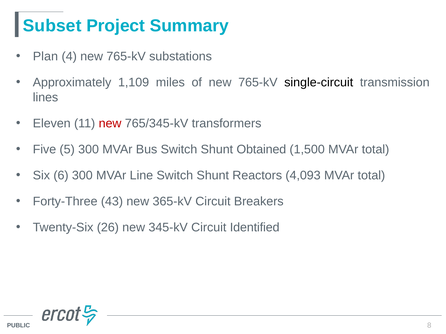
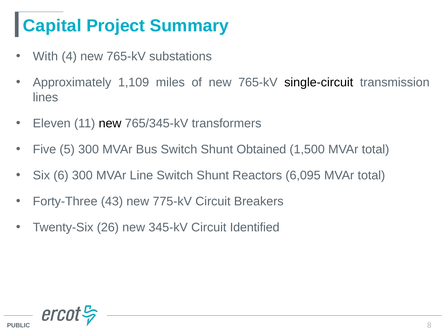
Subset: Subset -> Capital (52, 26)
Plan: Plan -> With (45, 57)
new colour: red -> black (110, 124)
4,093: 4,093 -> 6,095 (303, 176)
365-kV: 365-kV -> 775-kV (172, 202)
